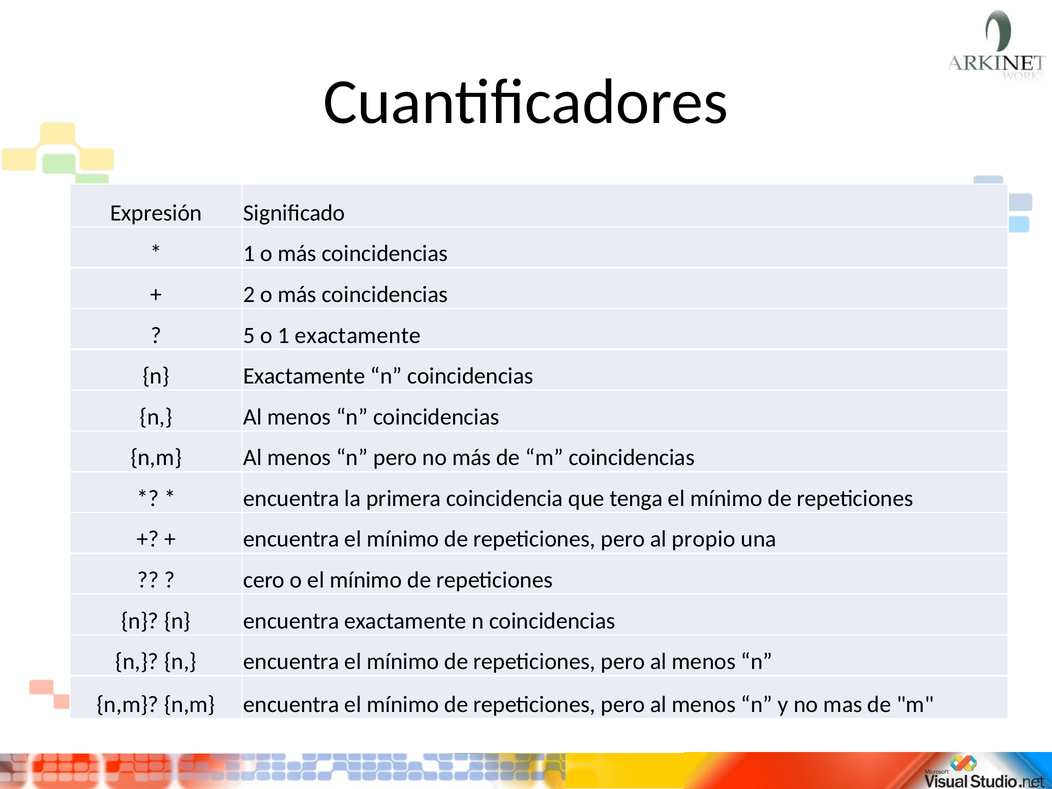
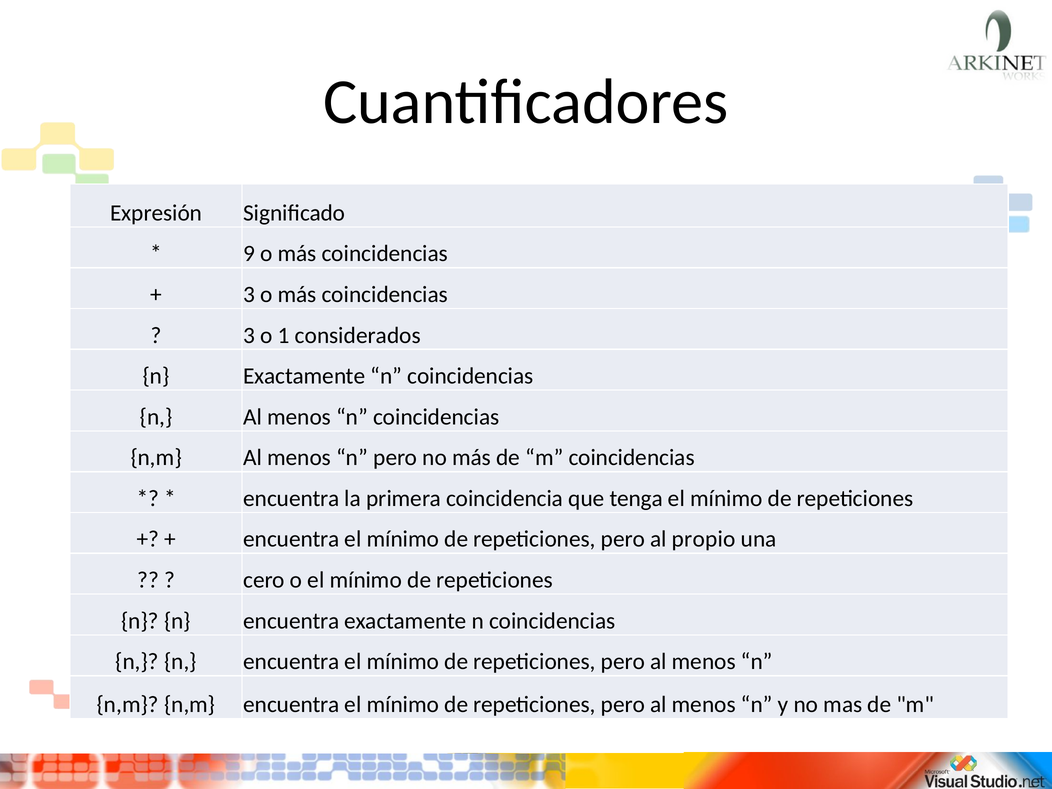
1: 1 -> 9 (249, 254)
2: 2 -> 3 (249, 295)
5: 5 -> 3 (249, 335)
1 exactamente: exactamente -> considerados (358, 335)
